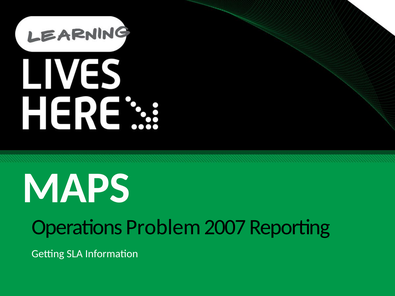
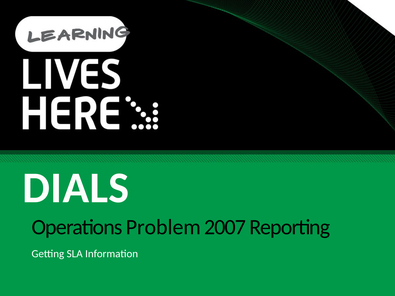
MAPS: MAPS -> DIALS (76, 188)
